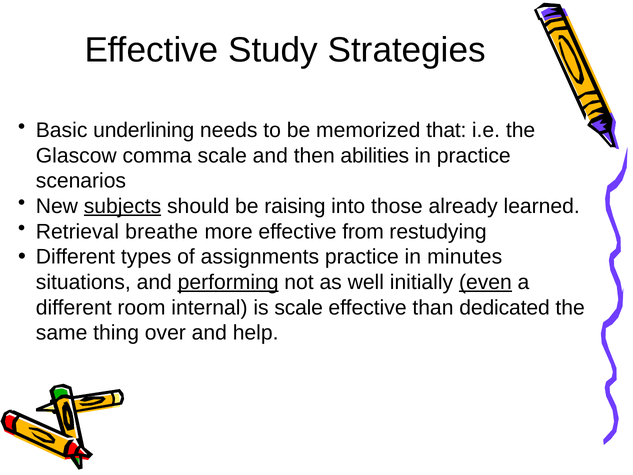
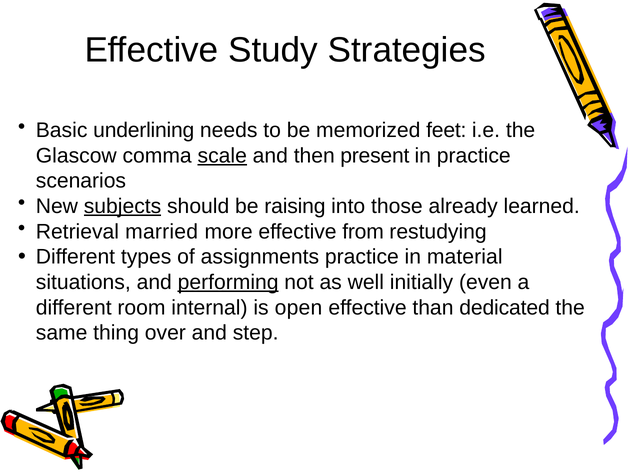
that: that -> feet (446, 130)
scale underline: none -> present (222, 155)
abilities: abilities -> present (375, 155)
breathe: breathe -> married (162, 231)
minutes: minutes -> material (465, 257)
even underline: present -> none (485, 282)
is scale: scale -> open (298, 307)
help: help -> step (256, 333)
